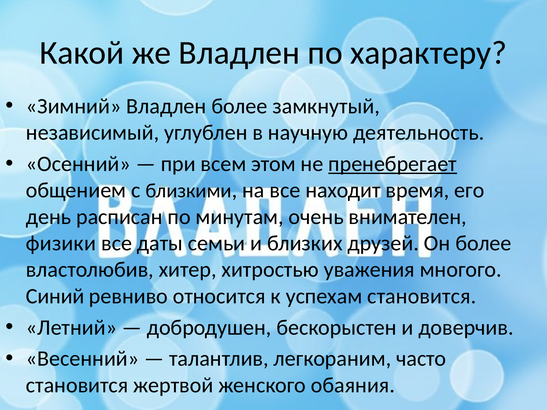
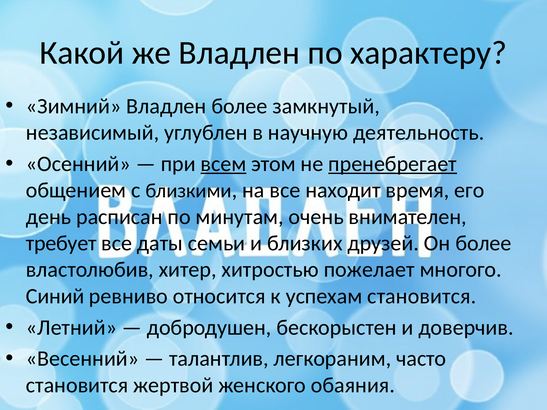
всем underline: none -> present (223, 164)
физики: физики -> требует (61, 243)
уважения: уважения -> пожелает (369, 270)
